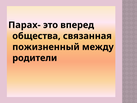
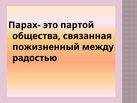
вперед: вперед -> партой (77, 25)
родители: родители -> радостью (35, 58)
